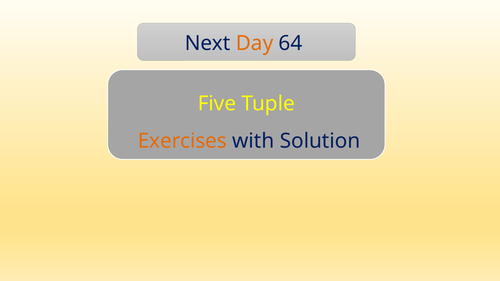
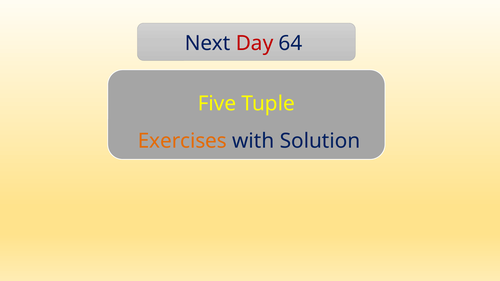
Day colour: orange -> red (255, 43)
